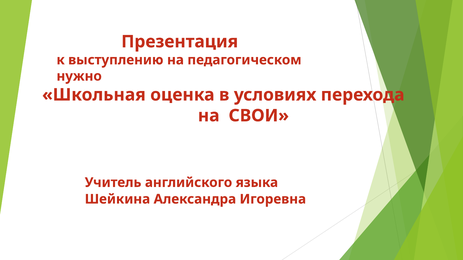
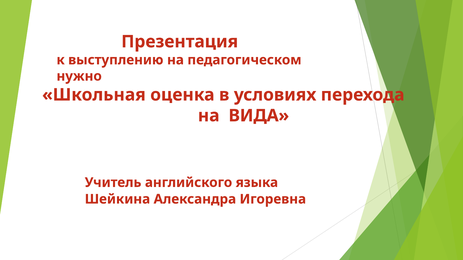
СВОИ: СВОИ -> ВИДА (259, 116)
